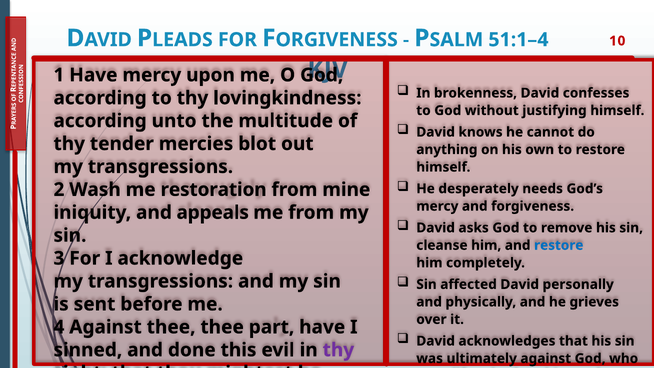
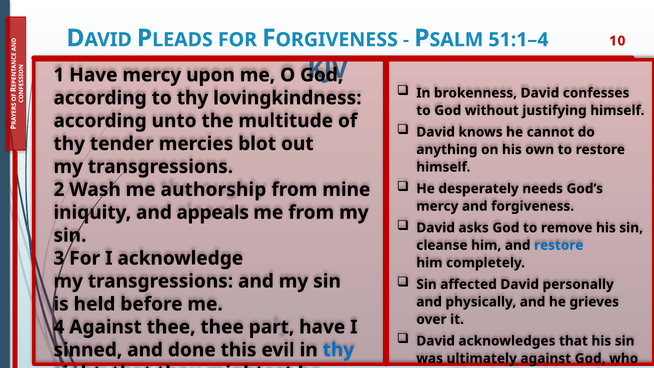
restoration: restoration -> authorship (213, 190)
sent: sent -> held (95, 304)
thy colour: purple -> blue (338, 350)
